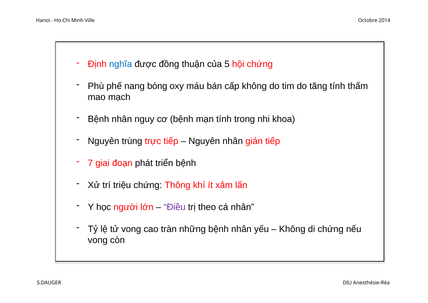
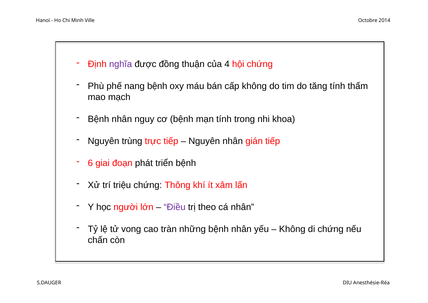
nghĩa colour: blue -> purple (121, 64)
5: 5 -> 4 (227, 64)
nang bóng: bóng -> bệnh (157, 86)
7: 7 -> 6 (90, 163)
vong: vong -> chấn (98, 240)
